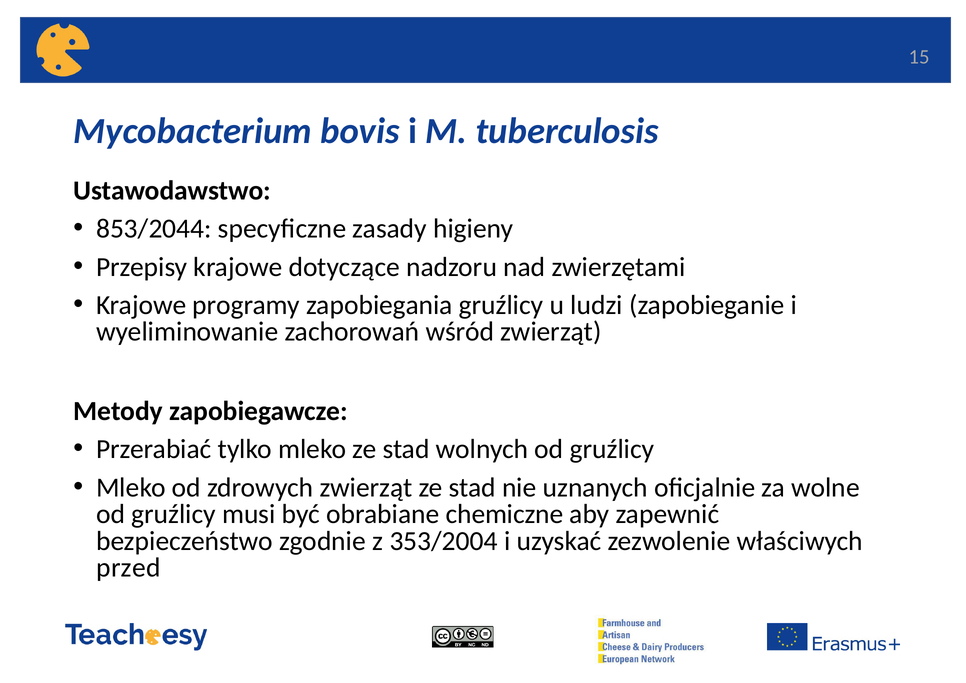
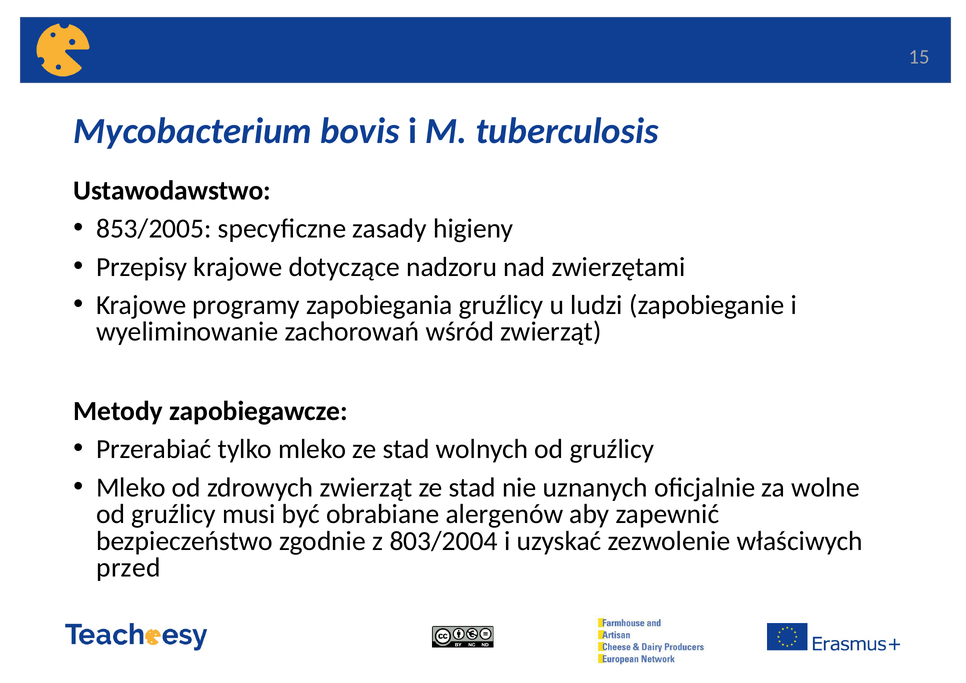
853/2044: 853/2044 -> 853/2005 (154, 229)
chemiczne: chemiczne -> alergenów (504, 514)
353/2004: 353/2004 -> 803/2004 (444, 541)
